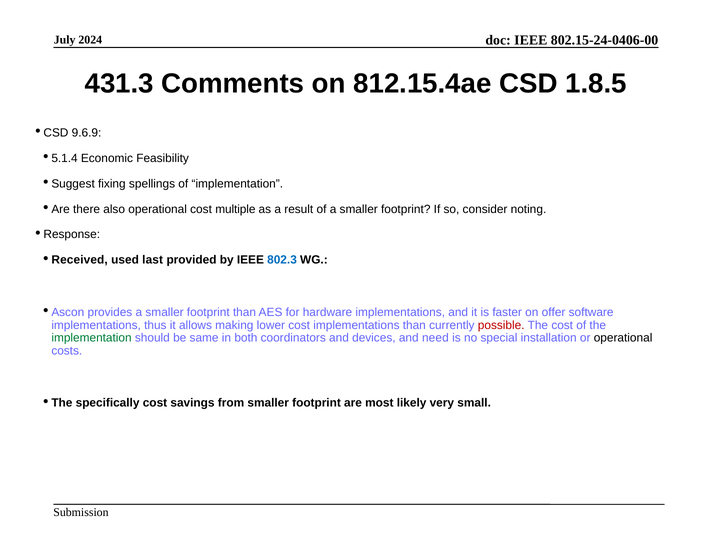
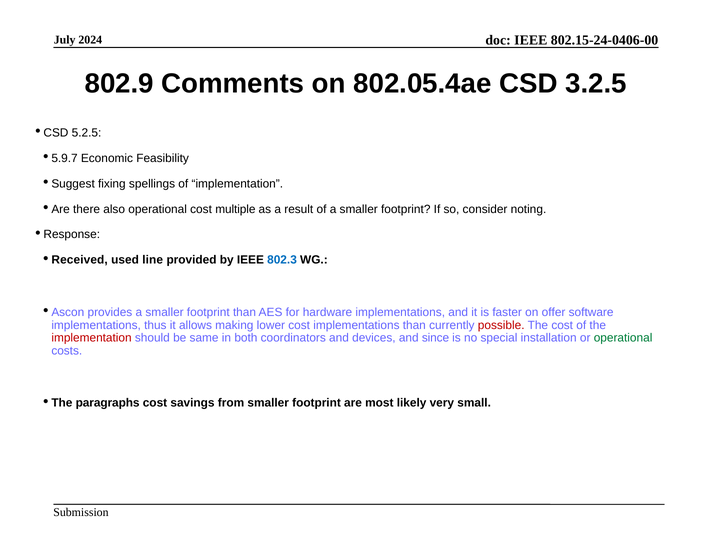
431.3: 431.3 -> 802.9 (119, 84)
812.15.4ae: 812.15.4ae -> 802.05.4ae (422, 84)
1.8.5: 1.8.5 -> 3.2.5 (596, 84)
9.6.9: 9.6.9 -> 5.2.5 (87, 133)
5.1.4: 5.1.4 -> 5.9.7 (65, 158)
last: last -> line (153, 260)
implementation colour: green -> red (92, 338)
need: need -> since (436, 338)
operational colour: black -> green (623, 338)
specifically: specifically -> paragraphs (108, 403)
